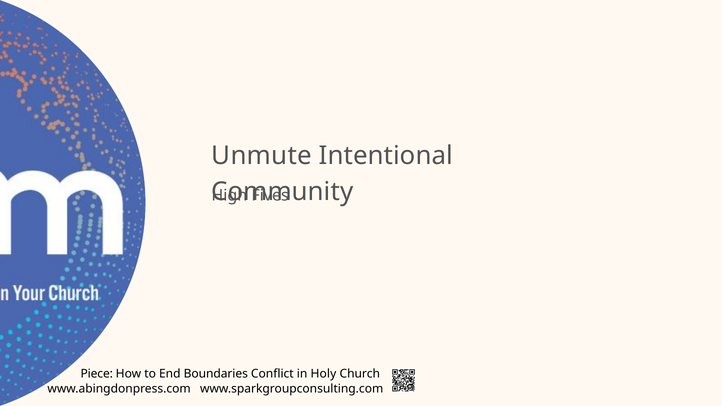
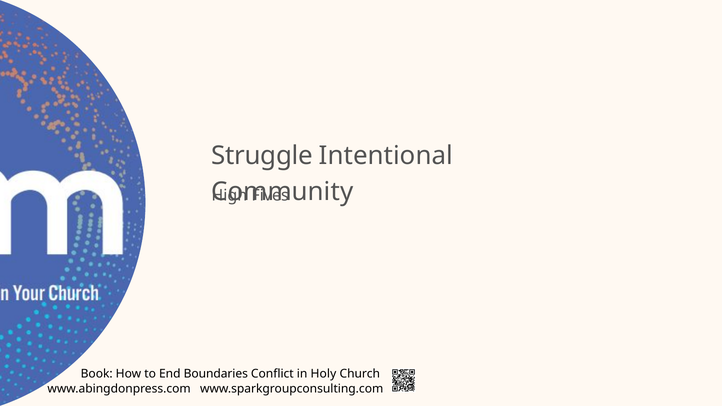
Unmute: Unmute -> Struggle (262, 156)
Piece: Piece -> Book (97, 374)
